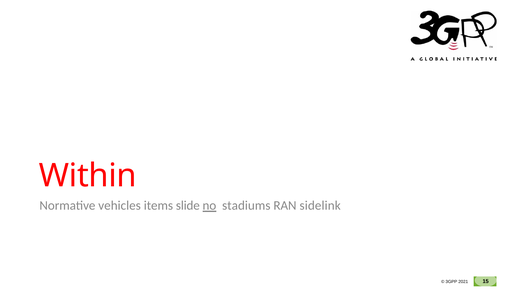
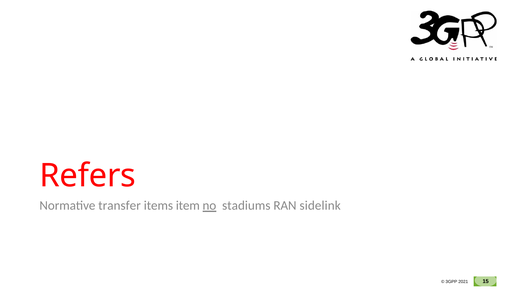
Within: Within -> Refers (88, 176)
vehicles: vehicles -> transfer (120, 205)
slide: slide -> item (188, 205)
